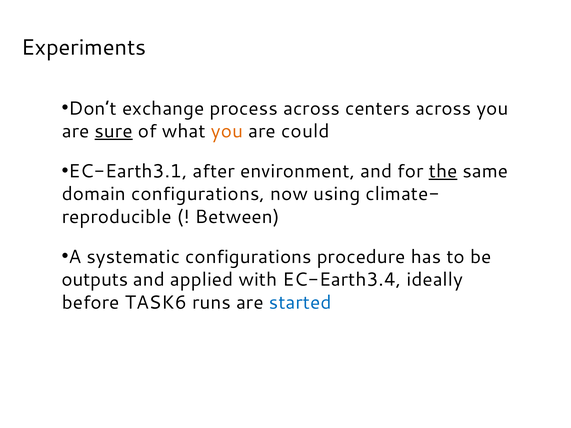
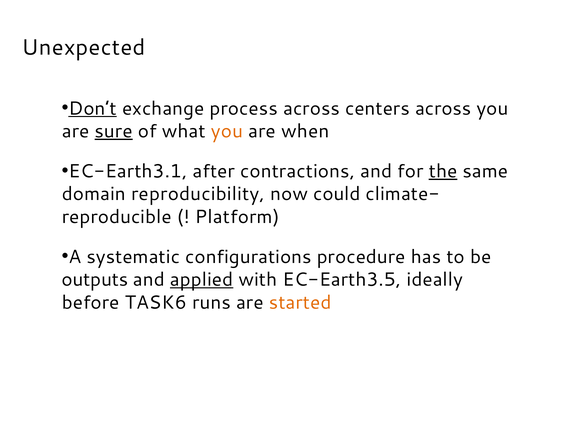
Experiments: Experiments -> Unexpected (84, 47)
Don’t underline: none -> present (93, 108)
could: could -> when (305, 131)
environment: environment -> contractions (298, 171)
domain configurations: configurations -> reproducibility (198, 194)
using: using -> could (337, 194)
Between: Between -> Platform (237, 217)
applied underline: none -> present (202, 280)
EC-Earth3.4: EC-Earth3.4 -> EC-Earth3.5 (342, 280)
started colour: blue -> orange (300, 303)
